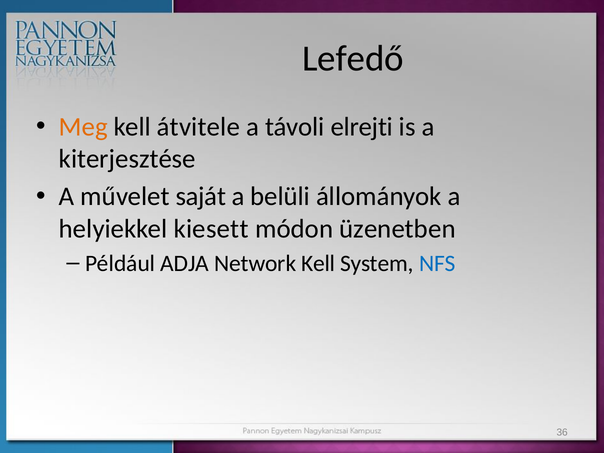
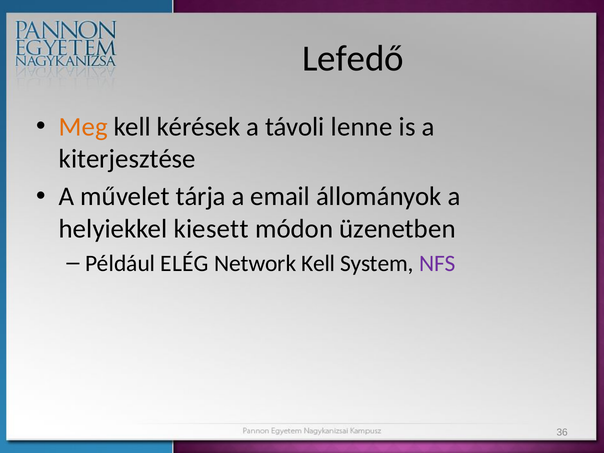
átvitele: átvitele -> kérések (199, 127)
elrejti: elrejti -> lenne (362, 127)
saját: saját -> tárja (201, 197)
belüli: belüli -> email (280, 197)
ADJA: ADJA -> ELÉG (185, 263)
NFS colour: blue -> purple (437, 263)
